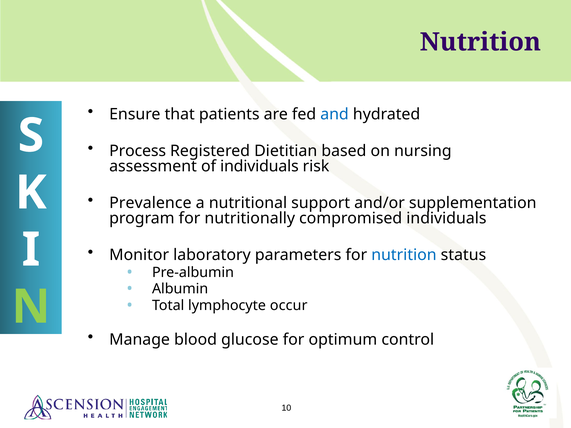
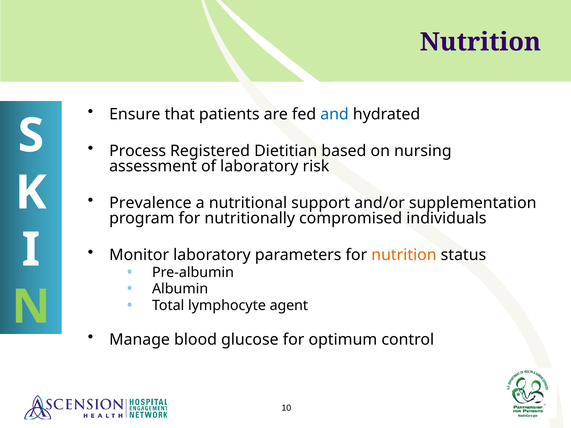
of individuals: individuals -> laboratory (259, 166)
nutrition colour: blue -> orange (404, 255)
occur: occur -> agent (289, 306)
